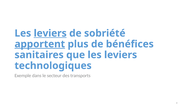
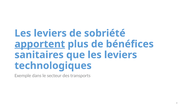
leviers underline: present -> none (50, 33)
